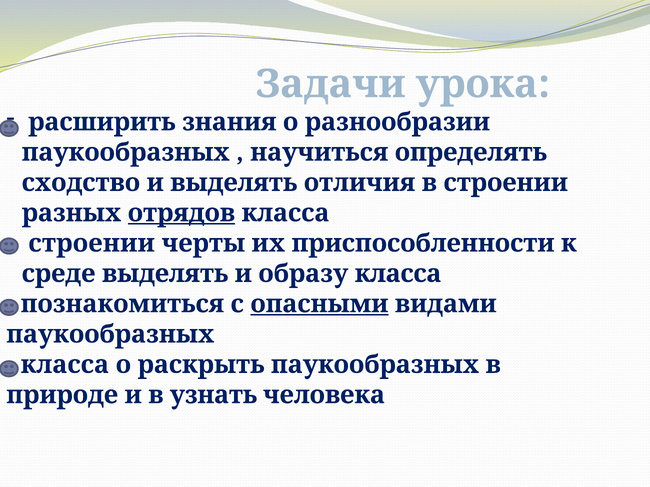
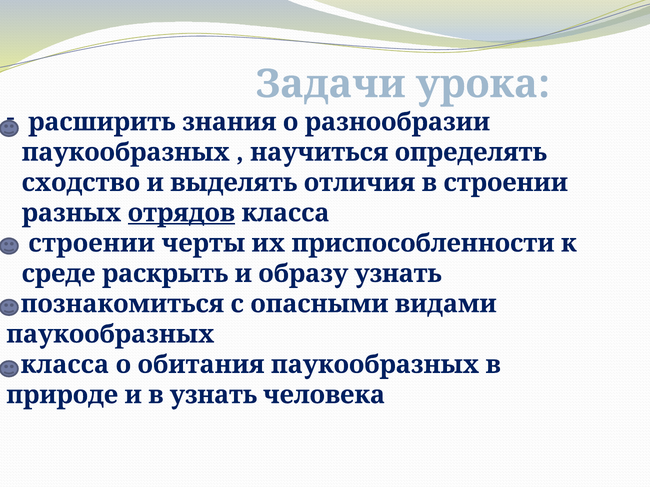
среде выделять: выделять -> раскрыть (165, 274)
образу класса: класса -> узнать (398, 274)
опасными underline: present -> none (319, 304)
раскрыть: раскрыть -> обитания (201, 365)
